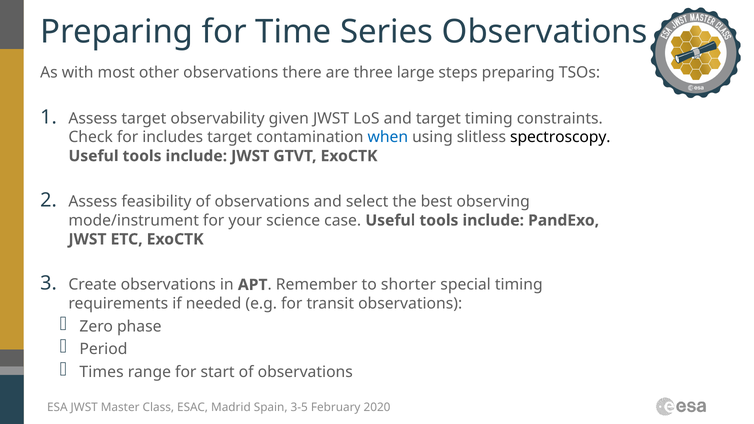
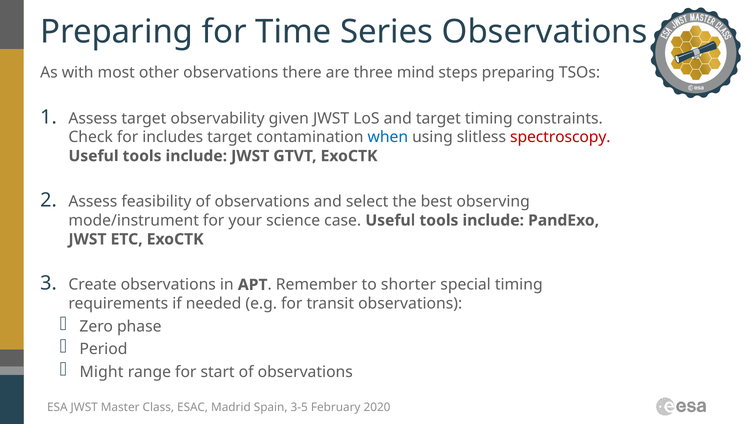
large: large -> mind (416, 73)
spectroscopy colour: black -> red (560, 137)
Times: Times -> Might (102, 372)
